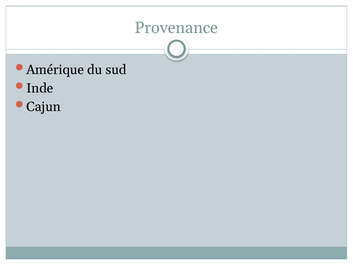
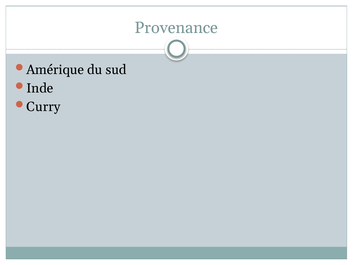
Cajun: Cajun -> Curry (43, 107)
